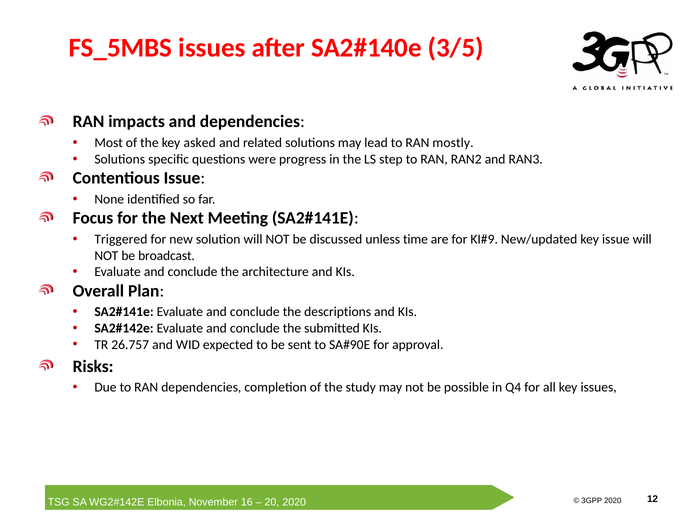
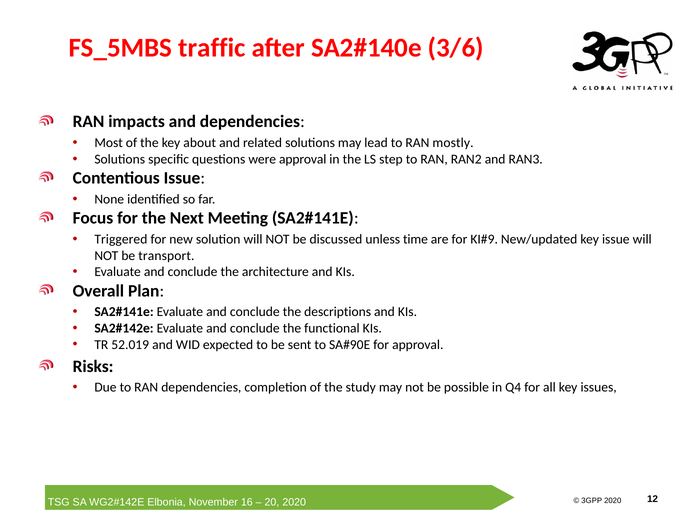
FS_5MBS issues: issues -> traffic (212, 48)
3/5: 3/5 -> 3/6 (456, 48)
asked: asked -> about (200, 143)
were progress: progress -> approval (303, 159)
broadcast: broadcast -> transport (166, 256)
submitted: submitted -> functional (332, 328)
26.757: 26.757 -> 52.019 (130, 345)
